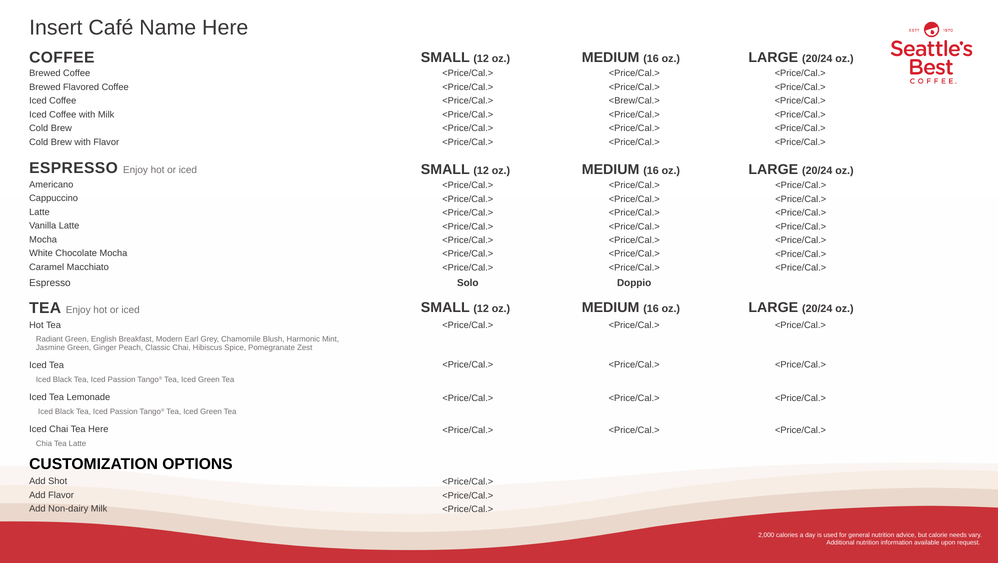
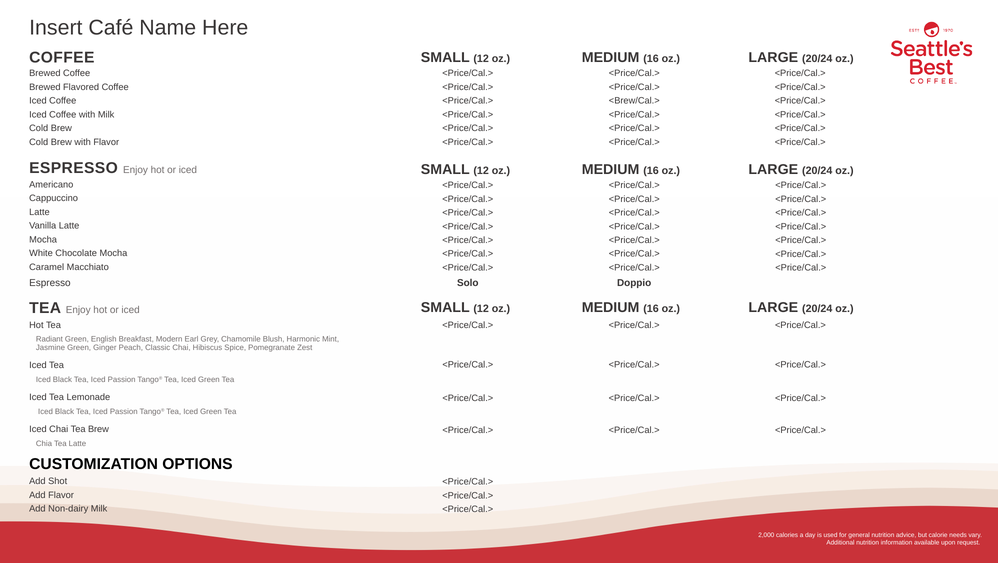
Tea Here: Here -> Brew (98, 429)
